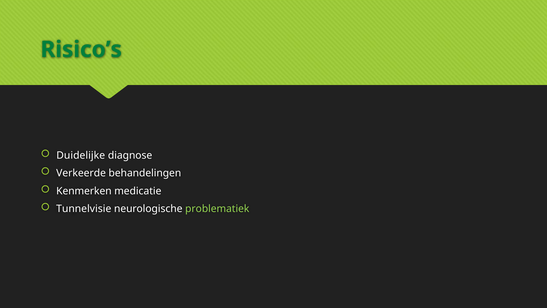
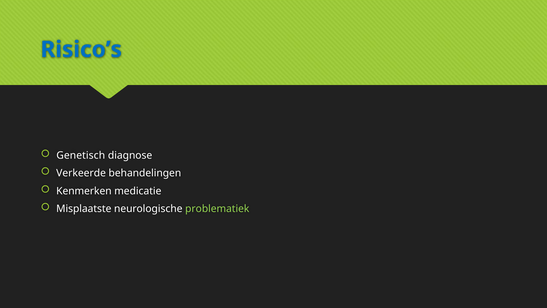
Risico’s colour: green -> blue (81, 49)
Duidelijke: Duidelijke -> Genetisch (81, 155)
Tunnelvisie: Tunnelvisie -> Misplaatste (84, 209)
